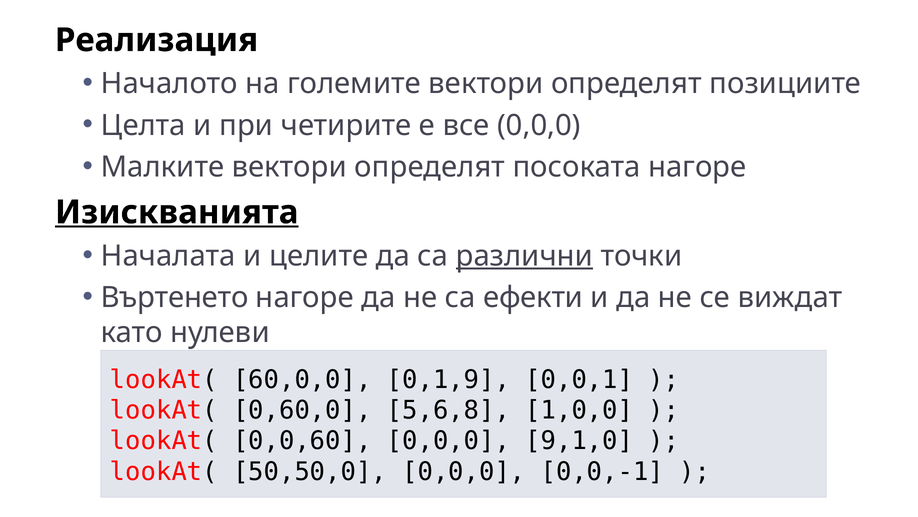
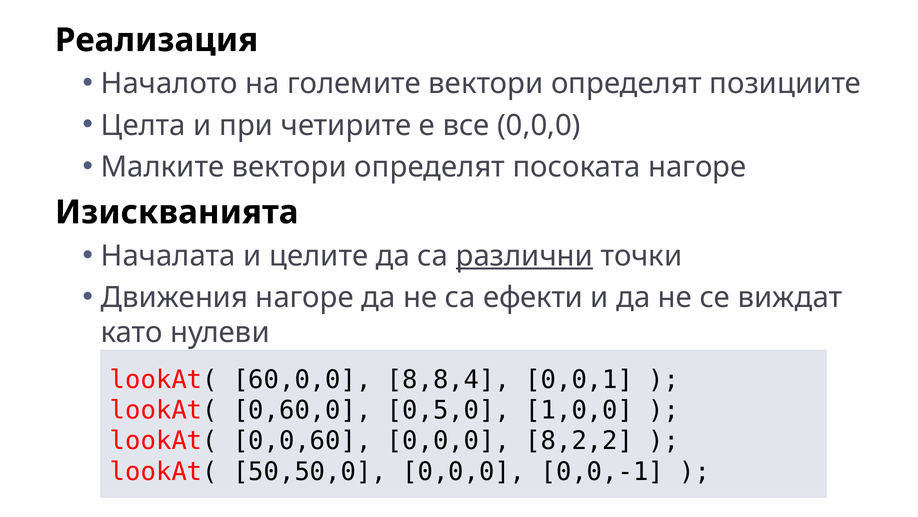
Изискванията underline: present -> none (177, 212)
Въртенето: Въртенето -> Движения (174, 297)
0,1,9: 0,1,9 -> 8,8,4 (448, 379)
5,6,8: 5,6,8 -> 0,5,0 (448, 410)
9,1,0: 9,1,0 -> 8,2,2 (579, 440)
